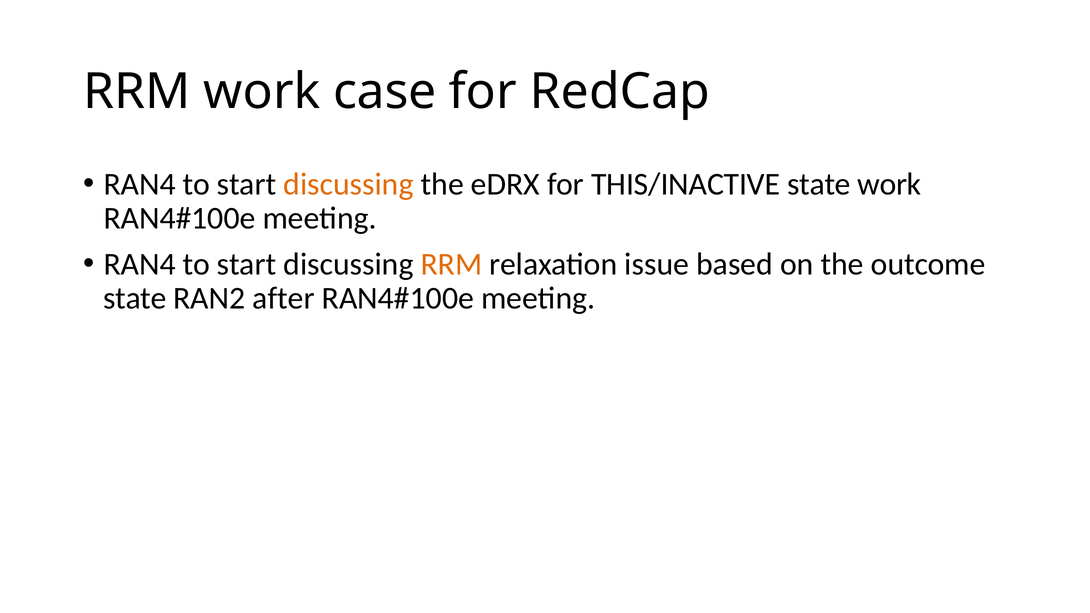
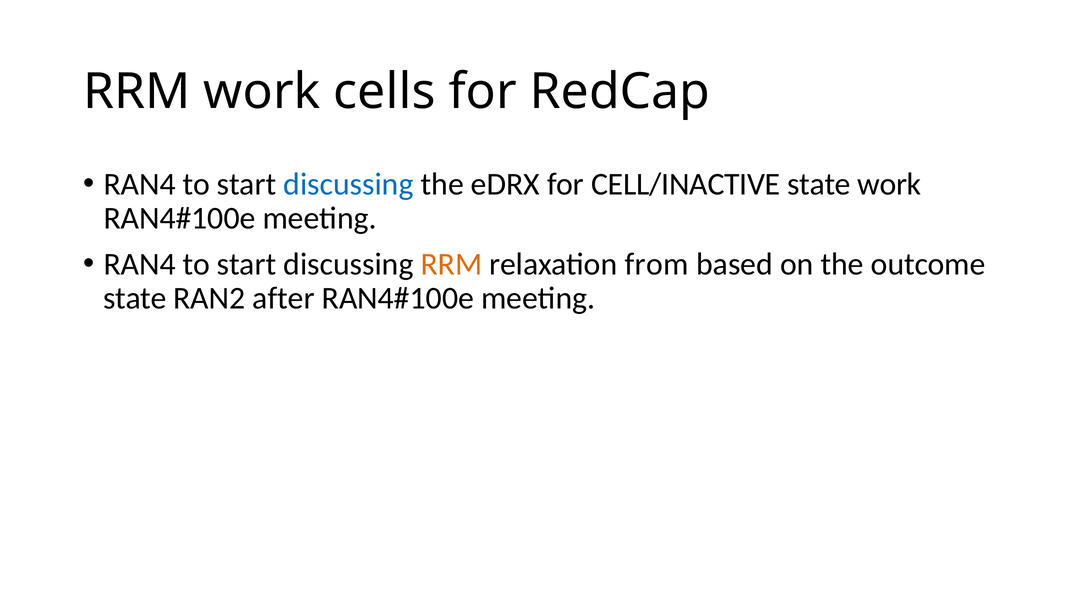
case: case -> cells (385, 92)
discussing colour: orange -> blue (349, 184)
THIS/INACTIVE: THIS/INACTIVE -> CELL/INACTIVE (686, 184)
issue: issue -> from (657, 264)
